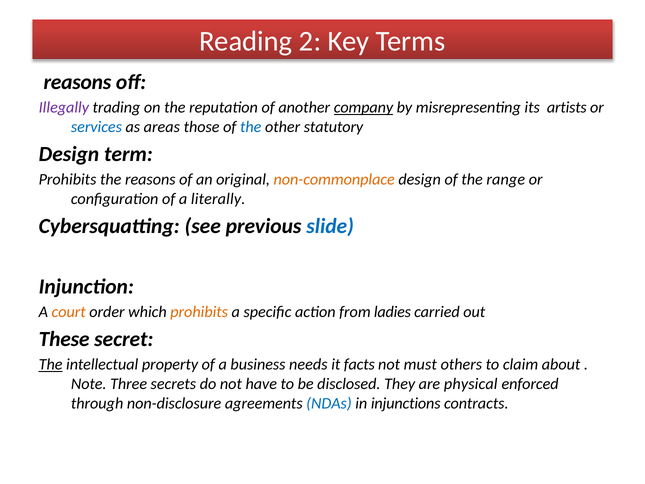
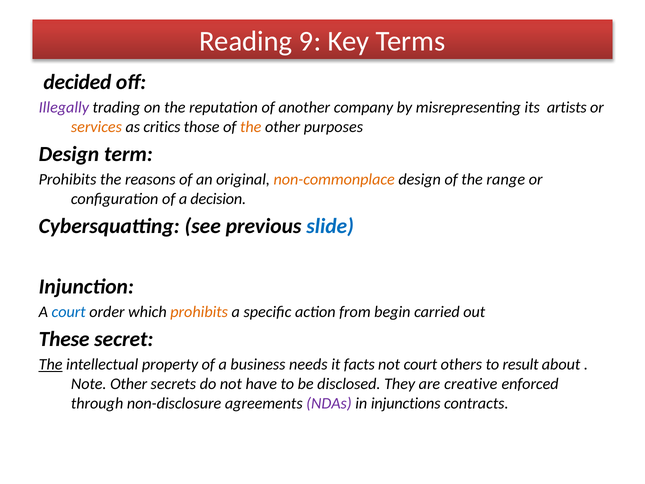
2: 2 -> 9 (310, 41)
reasons: reasons -> decided (77, 82)
company underline: present -> none (363, 108)
services colour: blue -> orange (96, 127)
areas: areas -> critics (162, 127)
the colour: blue -> orange (251, 127)
statutory: statutory -> purposes (333, 127)
literally: literally -> decision (218, 199)
court colour: orange -> blue (69, 312)
ladies: ladies -> begin (392, 312)
not must: must -> court (420, 364)
claim: claim -> result (521, 364)
Note Three: Three -> Other (129, 384)
physical: physical -> creative (471, 384)
NDAs colour: blue -> purple (329, 403)
